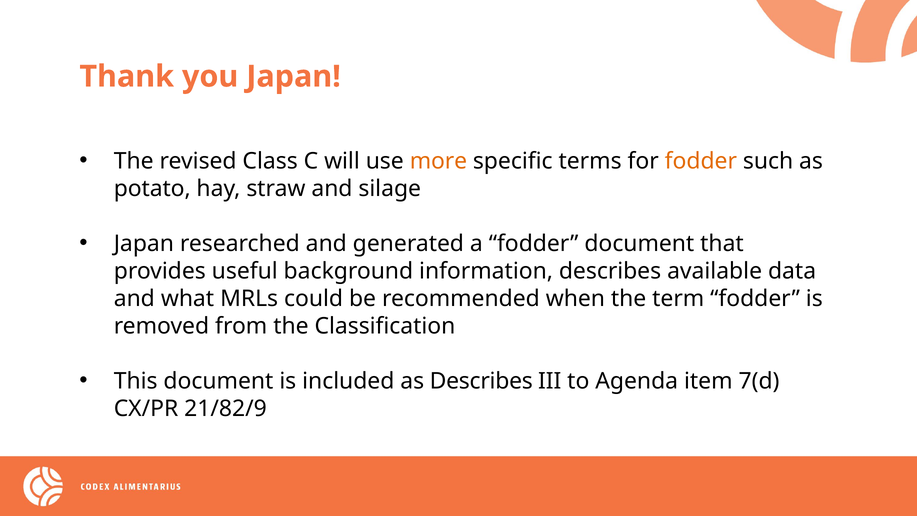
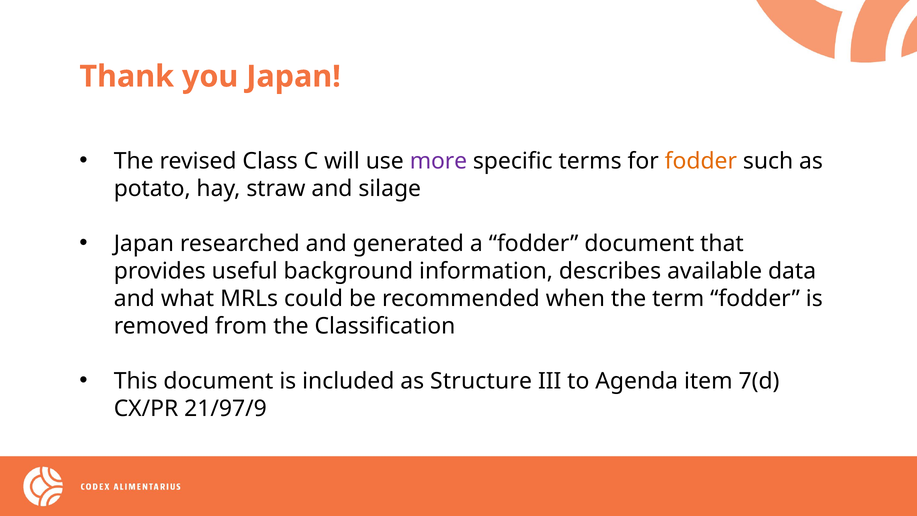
more colour: orange -> purple (438, 161)
as Describes: Describes -> Structure (481, 381)
21/82/9: 21/82/9 -> 21/97/9 (225, 409)
